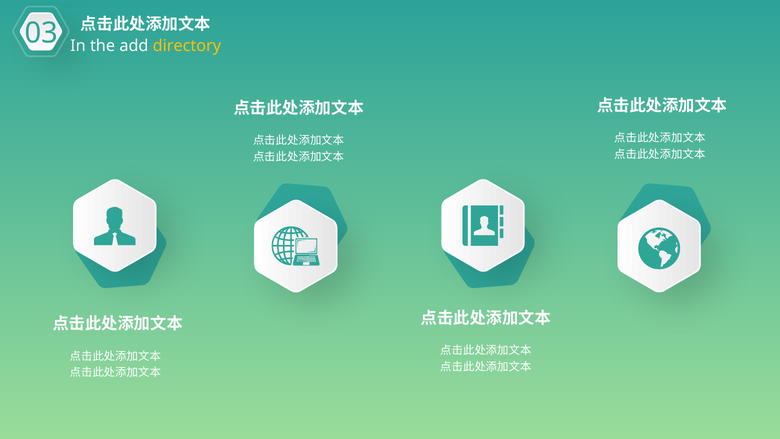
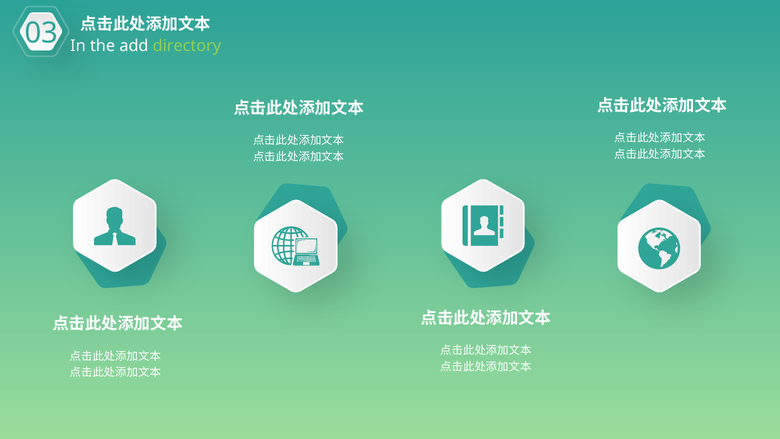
directory colour: yellow -> light green (187, 46)
